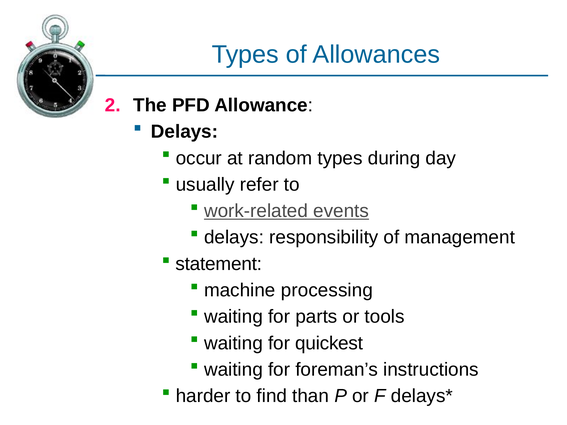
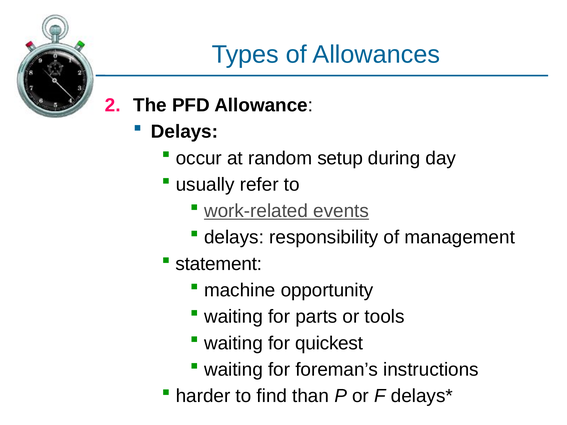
random types: types -> setup (340, 158)
processing: processing -> opportunity (327, 290)
